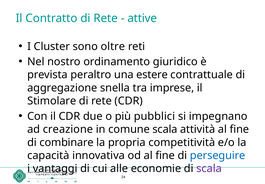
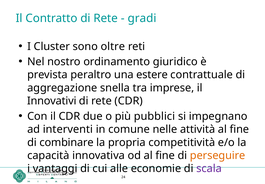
attive: attive -> gradi (142, 18)
Stimolare: Stimolare -> Innovativi (52, 101)
creazione: creazione -> interventi (68, 129)
comune scala: scala -> nelle (165, 129)
perseguire colour: blue -> orange (218, 155)
